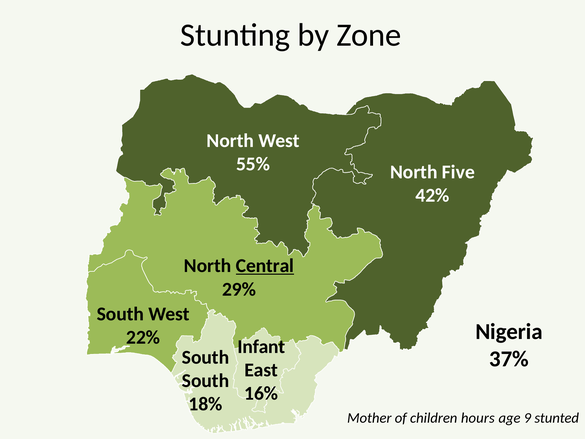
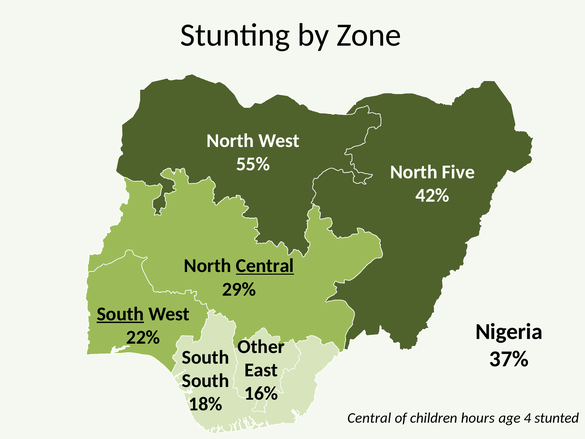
South underline: none -> present (120, 314)
Infant: Infant -> Other (261, 346)
Mother: Mother -> Central (369, 418)
9: 9 -> 4 (527, 418)
